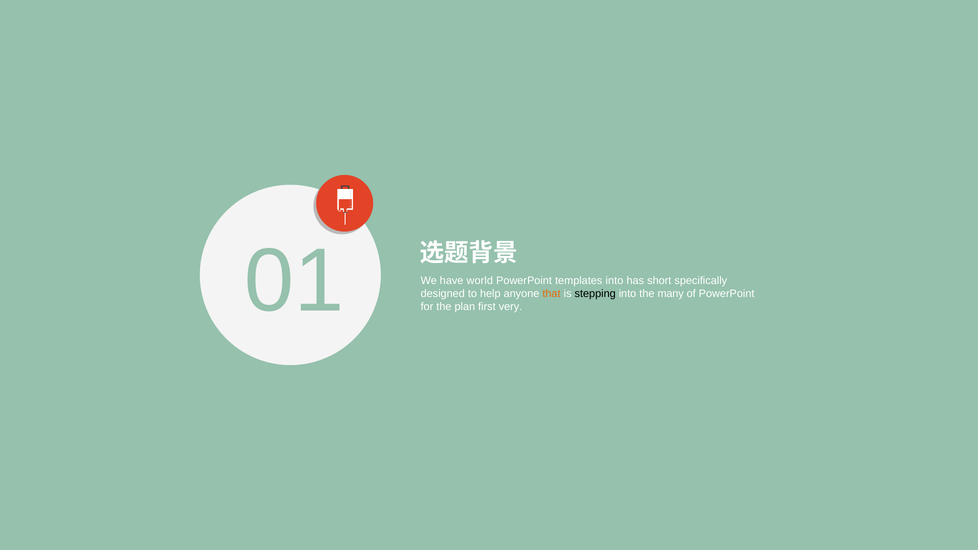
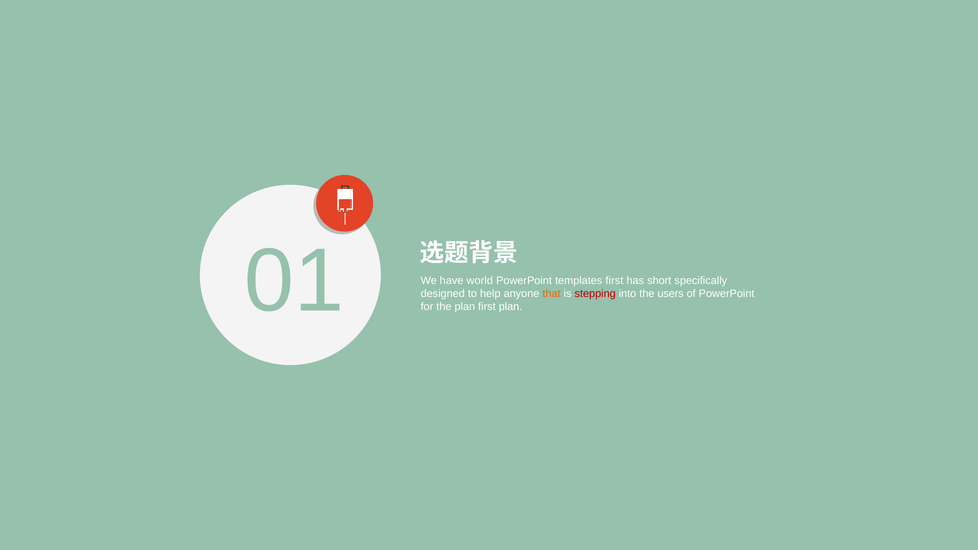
templates into: into -> first (614, 281)
stepping colour: black -> red (595, 294)
many: many -> users (671, 294)
first very: very -> plan (511, 307)
